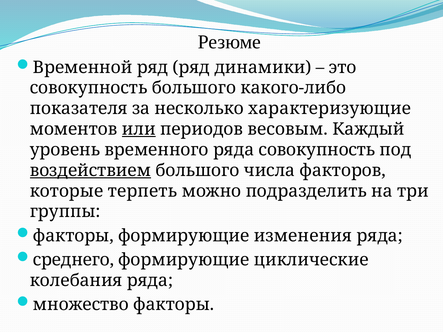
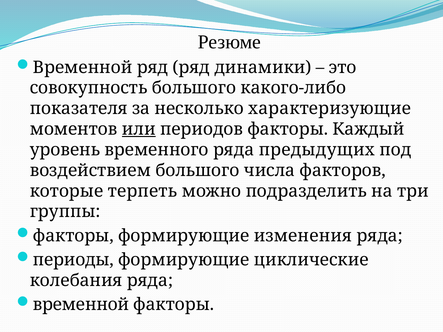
периодов весовым: весовым -> факторы (288, 129)
ряда совокупность: совокупность -> предыдущих (317, 150)
воздействием underline: present -> none (90, 171)
среднего: среднего -> периоды (73, 260)
множество: множество -> временной (81, 305)
